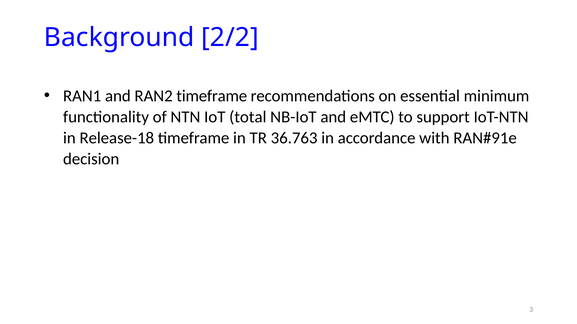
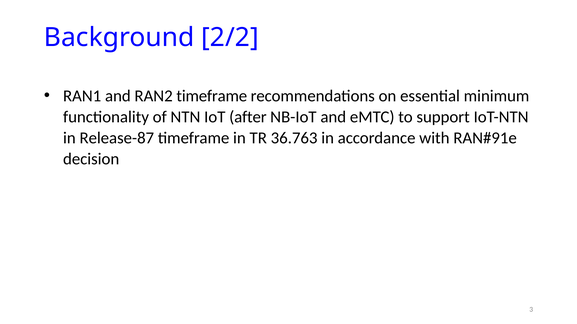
total: total -> after (248, 117)
Release-18: Release-18 -> Release-87 (117, 138)
